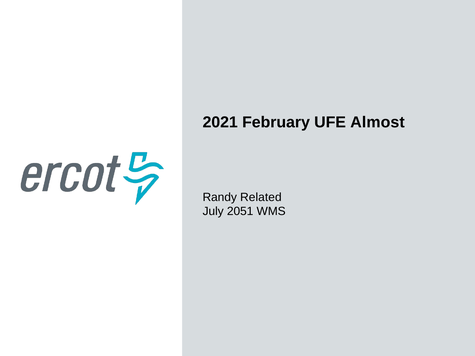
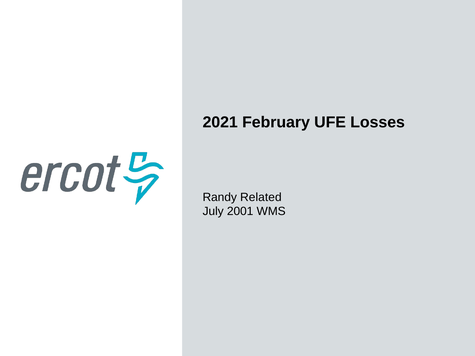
Almost: Almost -> Losses (378, 122)
2051: 2051 -> 2001 (240, 212)
